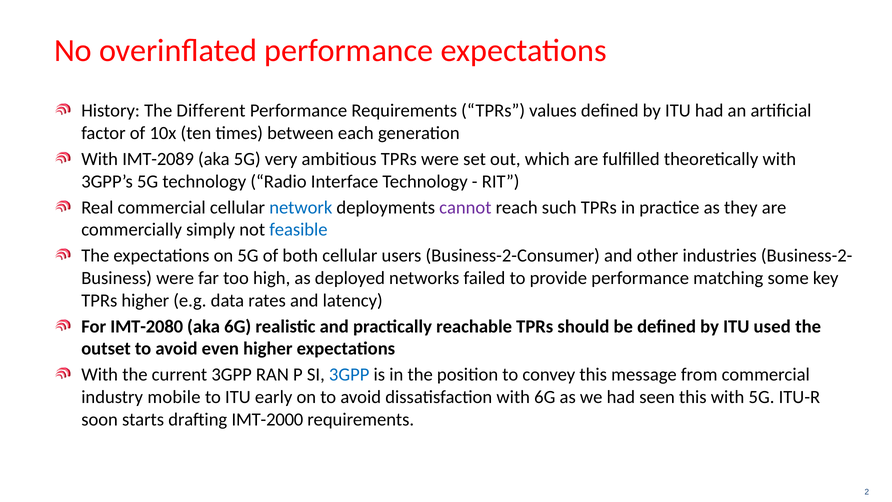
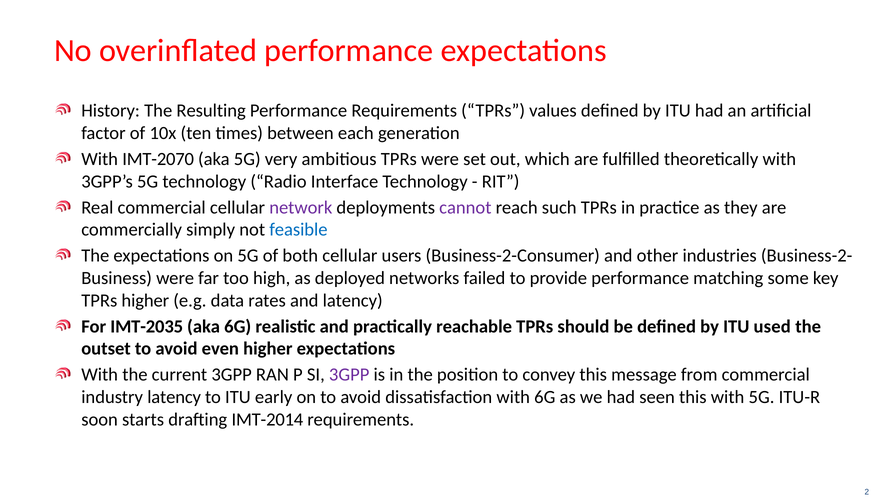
Different: Different -> Resulting (211, 111)
IMT-2089: IMT-2089 -> IMT-2070 (158, 159)
network colour: blue -> purple (301, 207)
IMT-2080: IMT-2080 -> IMT-2035 (147, 326)
3GPP colour: blue -> purple (349, 375)
industry mobile: mobile -> latency (174, 397)
IMT-2000: IMT-2000 -> IMT-2014 (267, 419)
